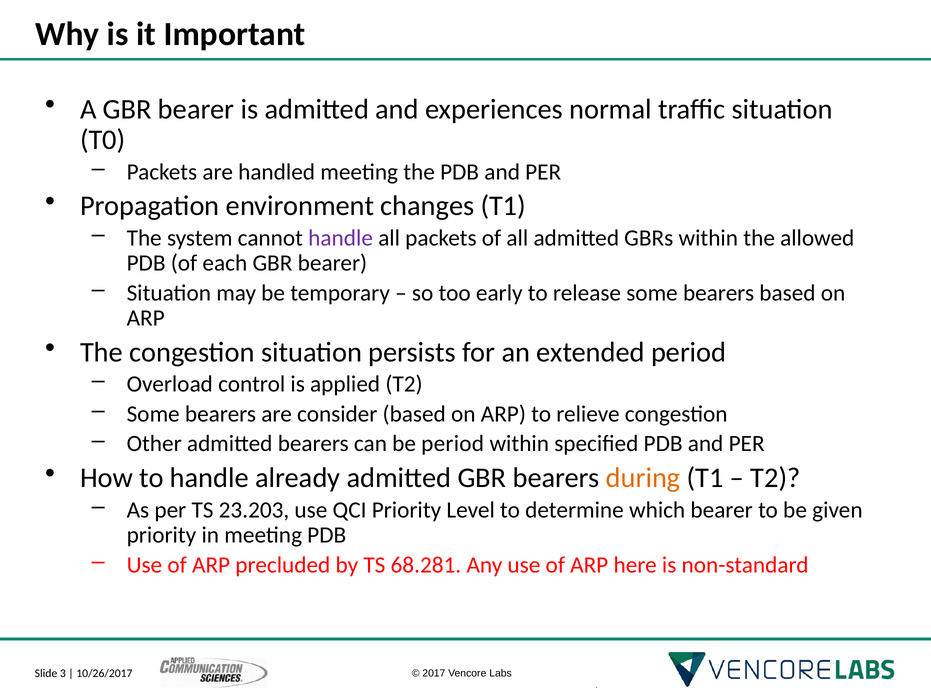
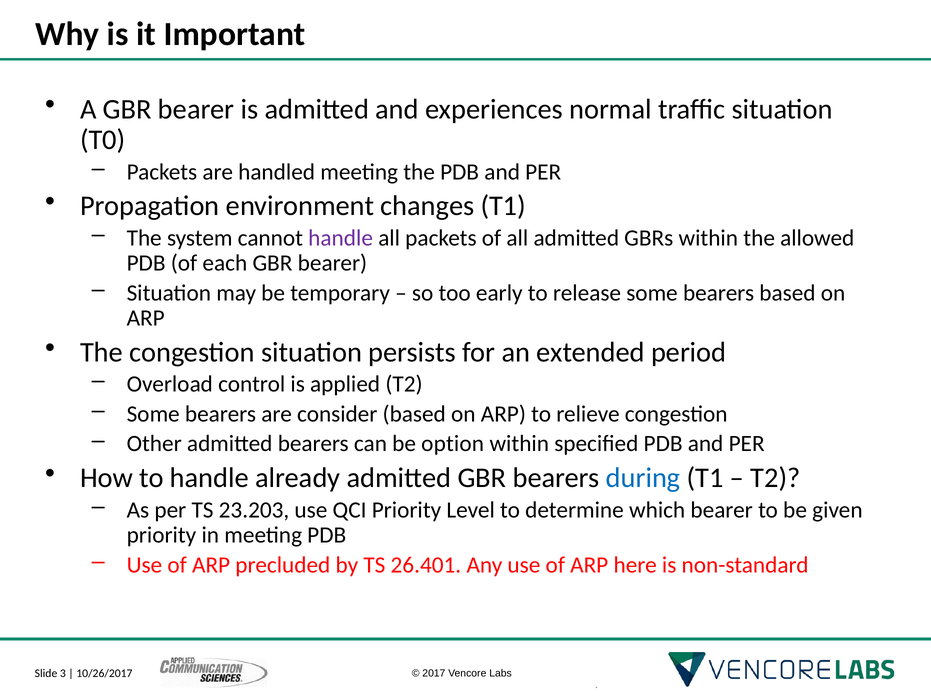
be period: period -> option (453, 443)
during colour: orange -> blue (643, 477)
68.281: 68.281 -> 26.401 (426, 564)
